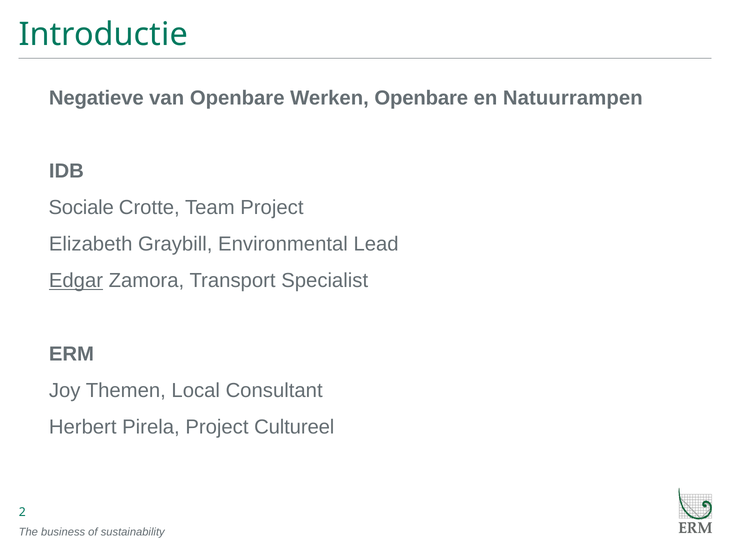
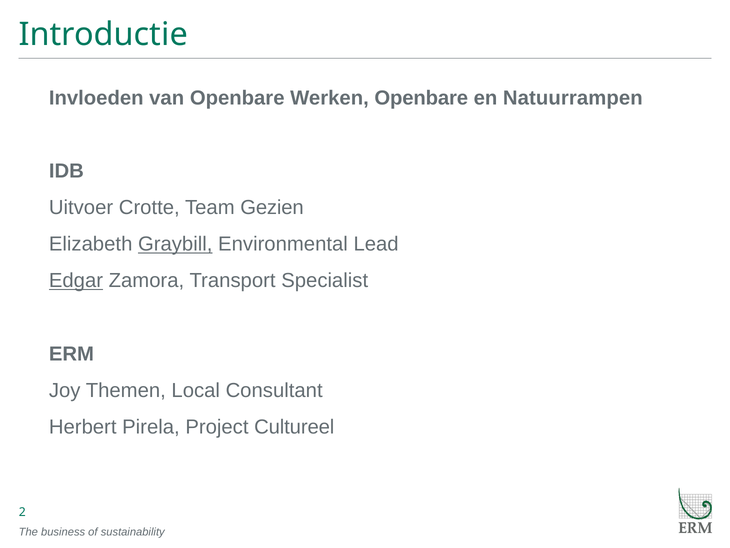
Negatieve: Negatieve -> Invloeden (96, 98)
Sociale: Sociale -> Uitvoer (81, 208)
Team Project: Project -> Gezien (272, 208)
Graybill underline: none -> present (175, 244)
